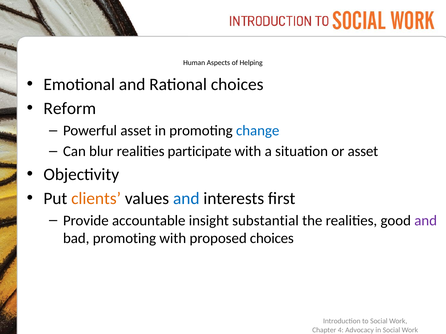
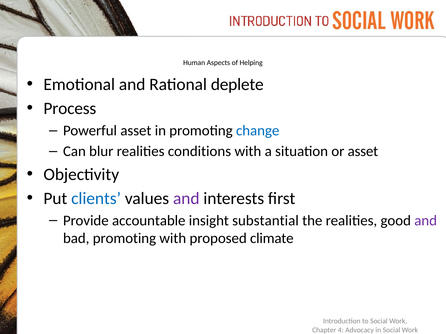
Rational choices: choices -> deplete (237, 84)
Reform: Reform -> Process (70, 109)
participate: participate -> conditions (199, 152)
clients colour: orange -> blue (96, 199)
and colour: blue -> purple (186, 199)
proposed choices: choices -> climate (272, 239)
